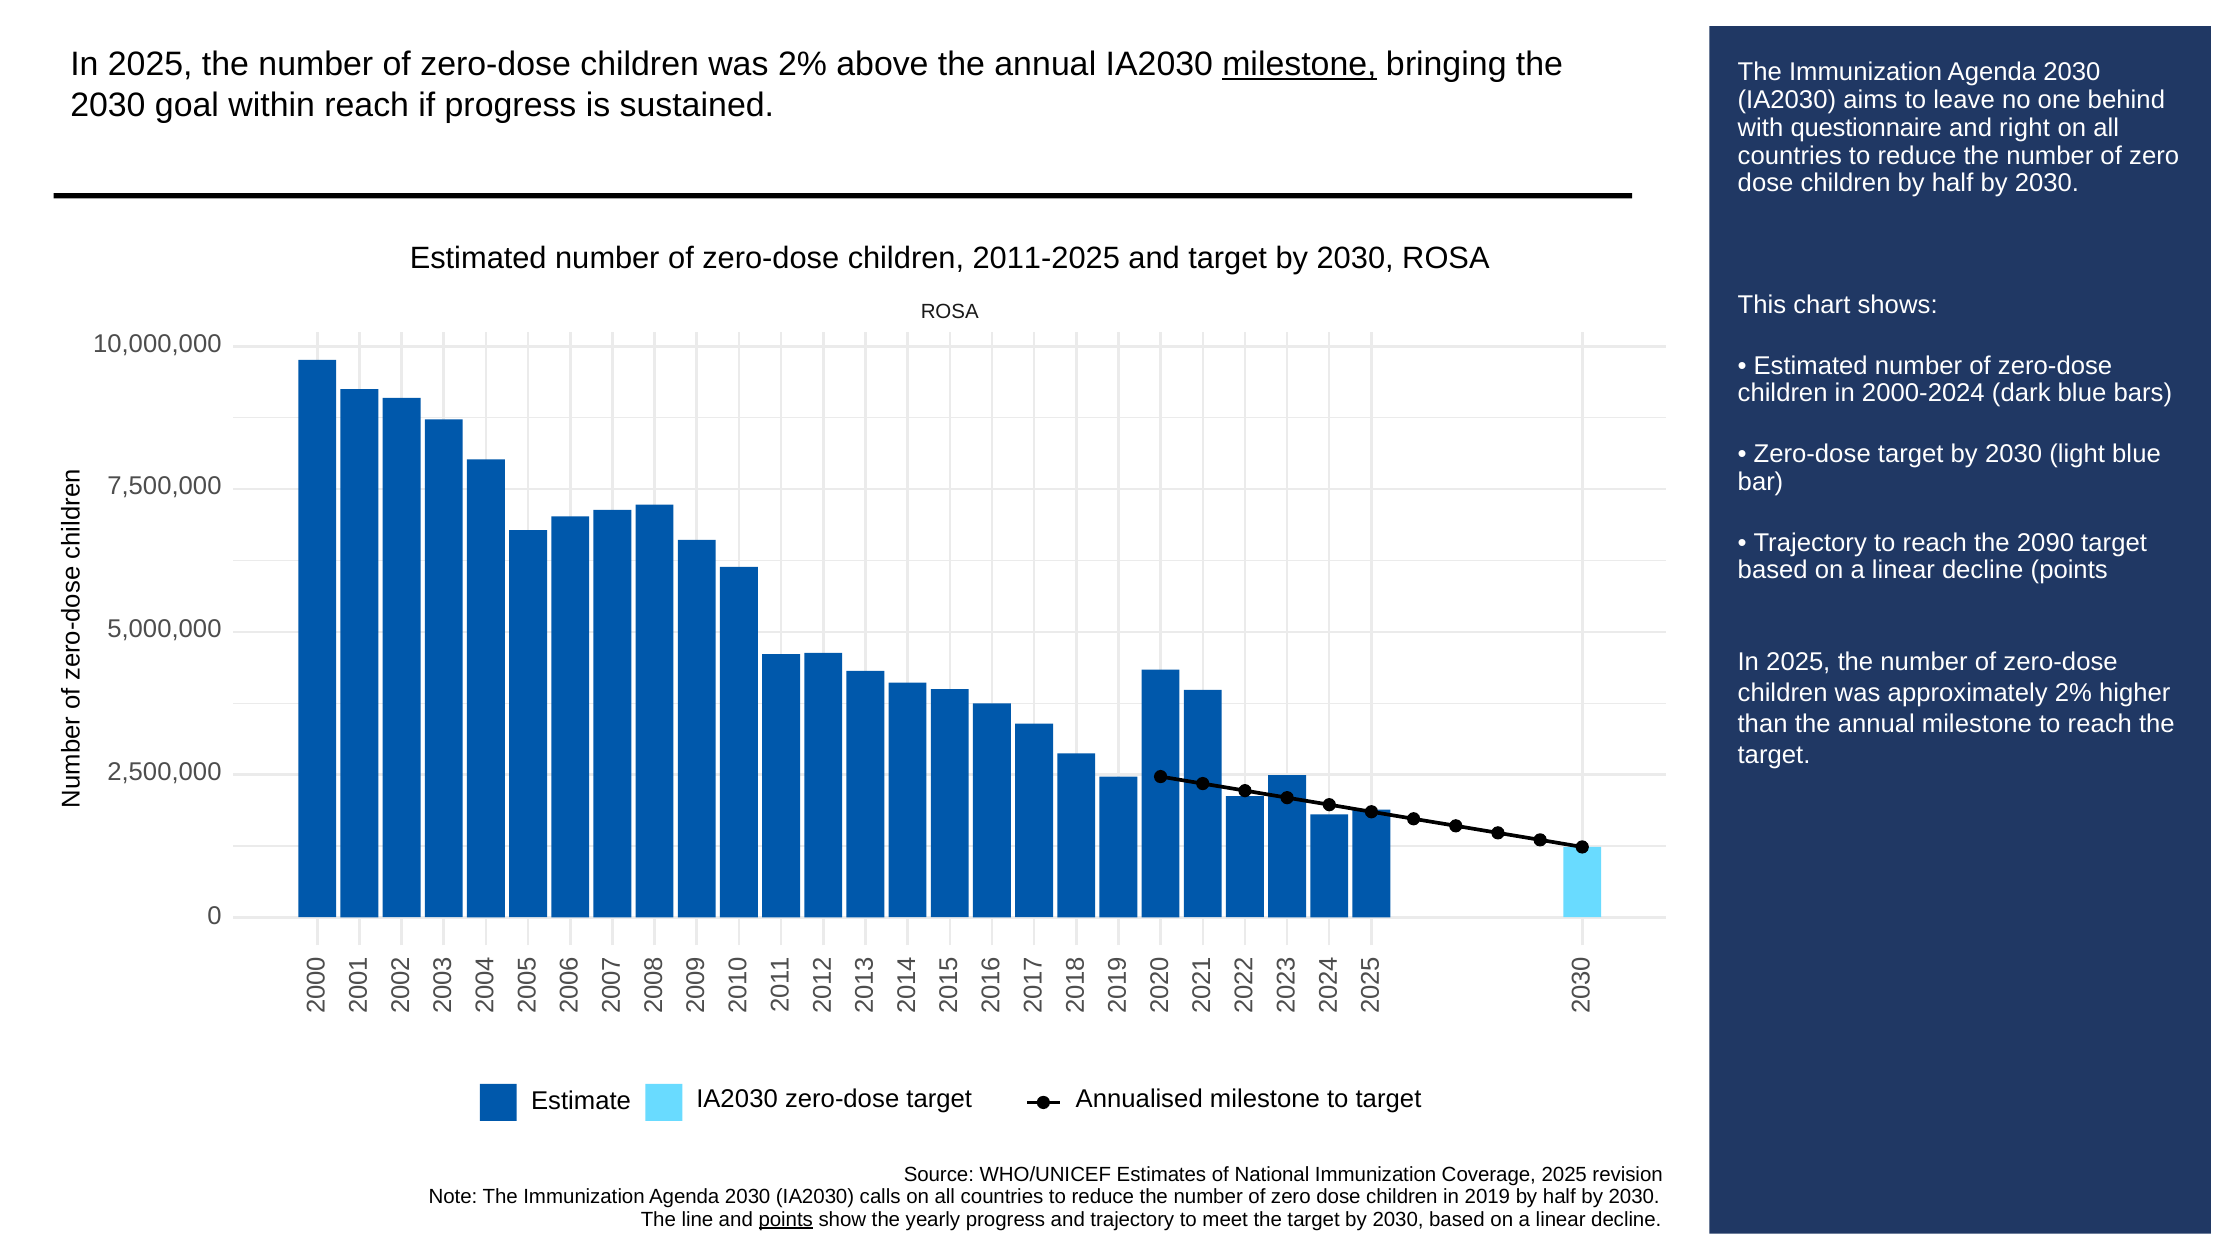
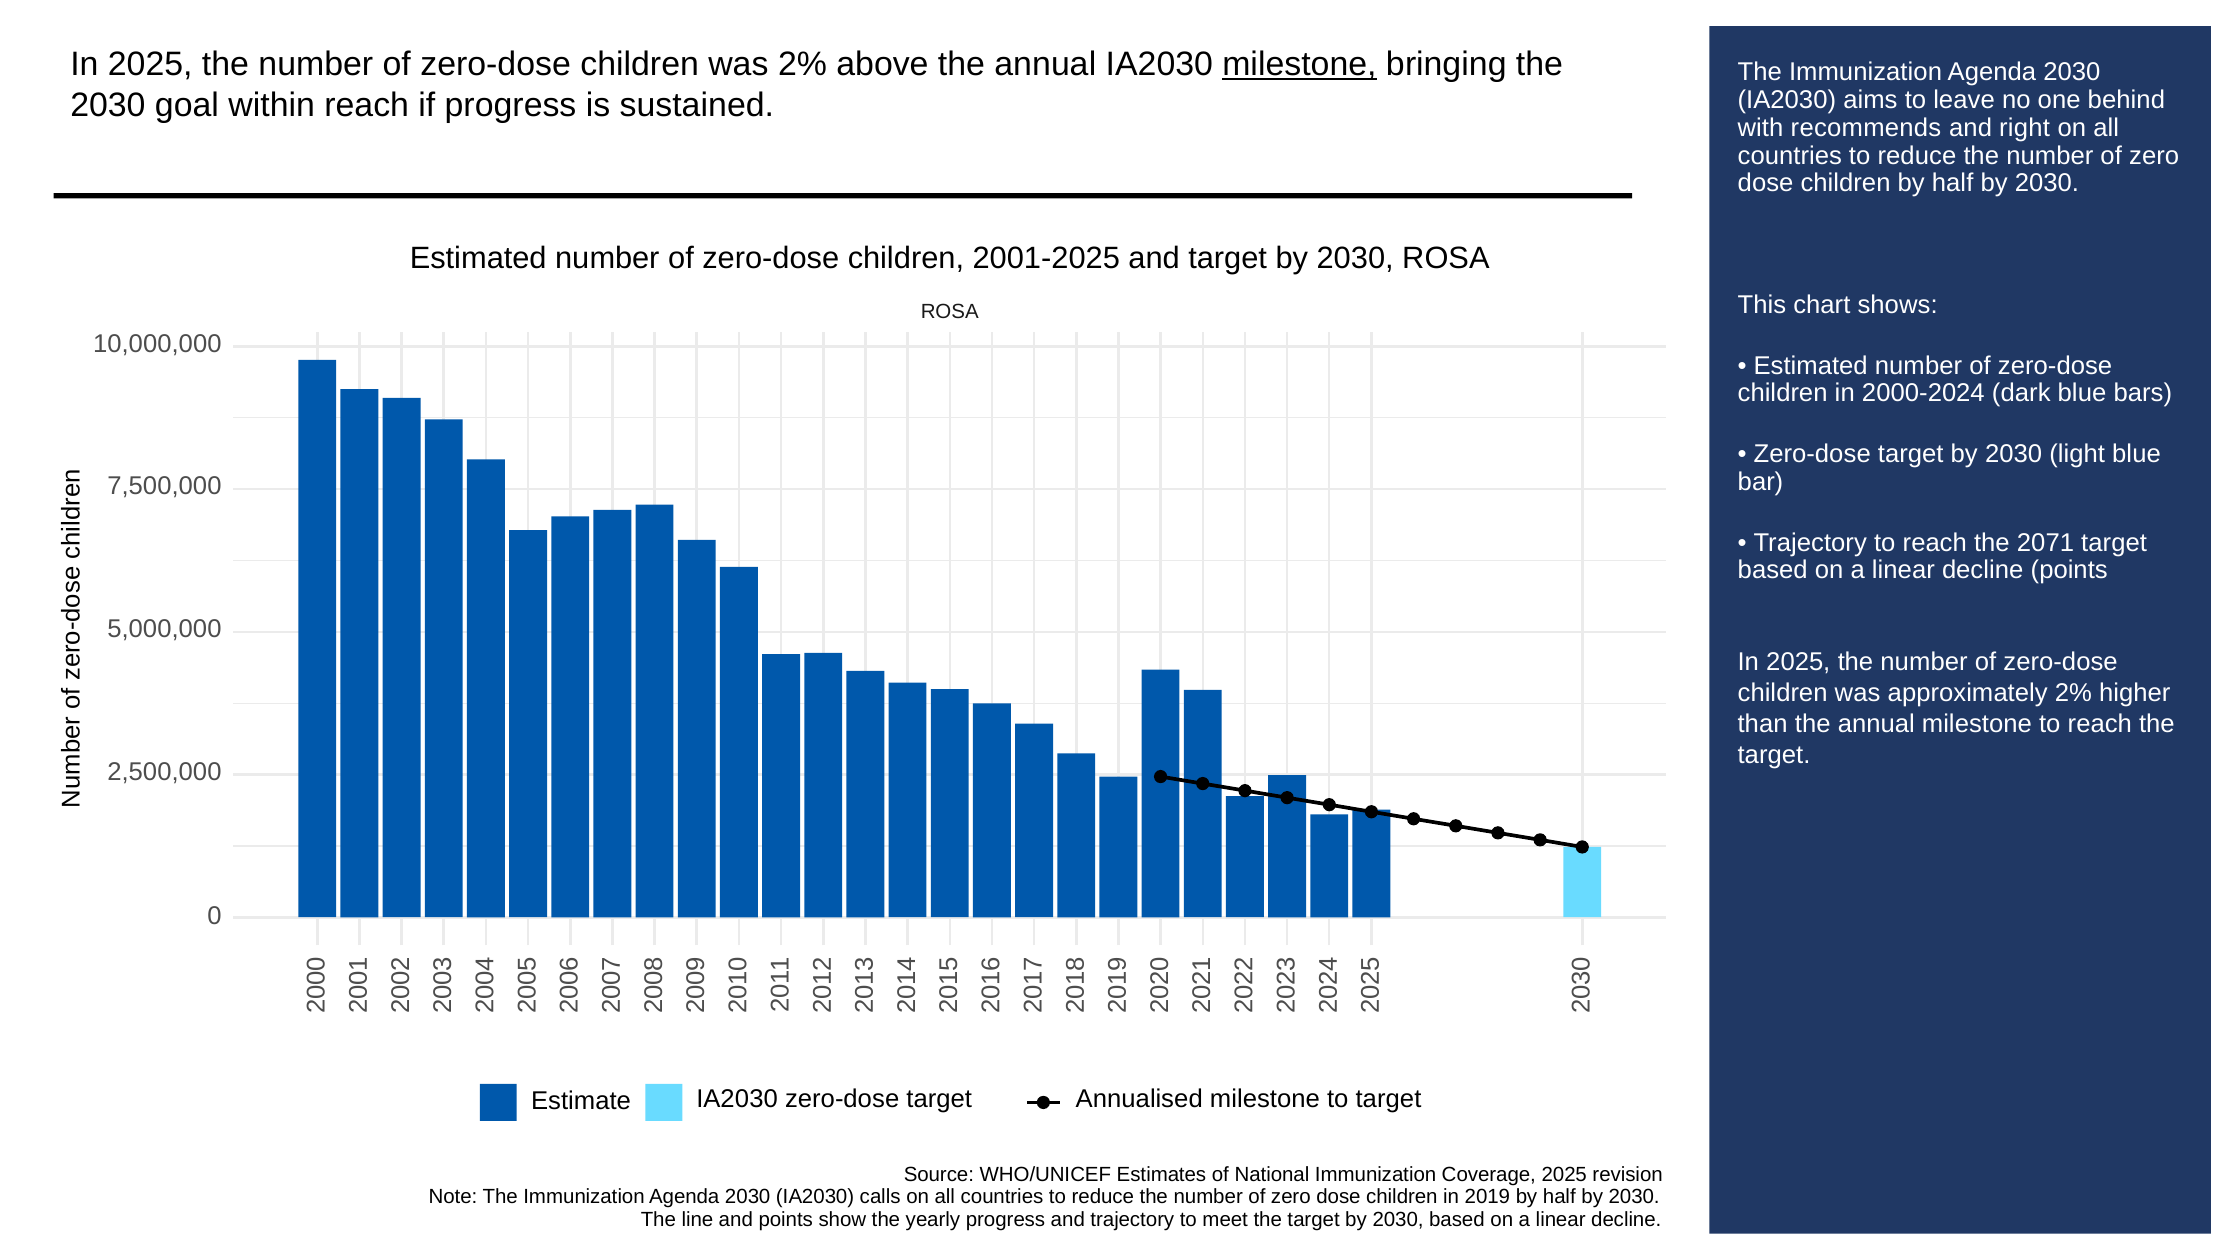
questionnaire: questionnaire -> recommends (1866, 128)
2011-2025: 2011-2025 -> 2001-2025 (1046, 258)
2090: 2090 -> 2071 (2045, 542)
points underline: present -> none (786, 1219)
